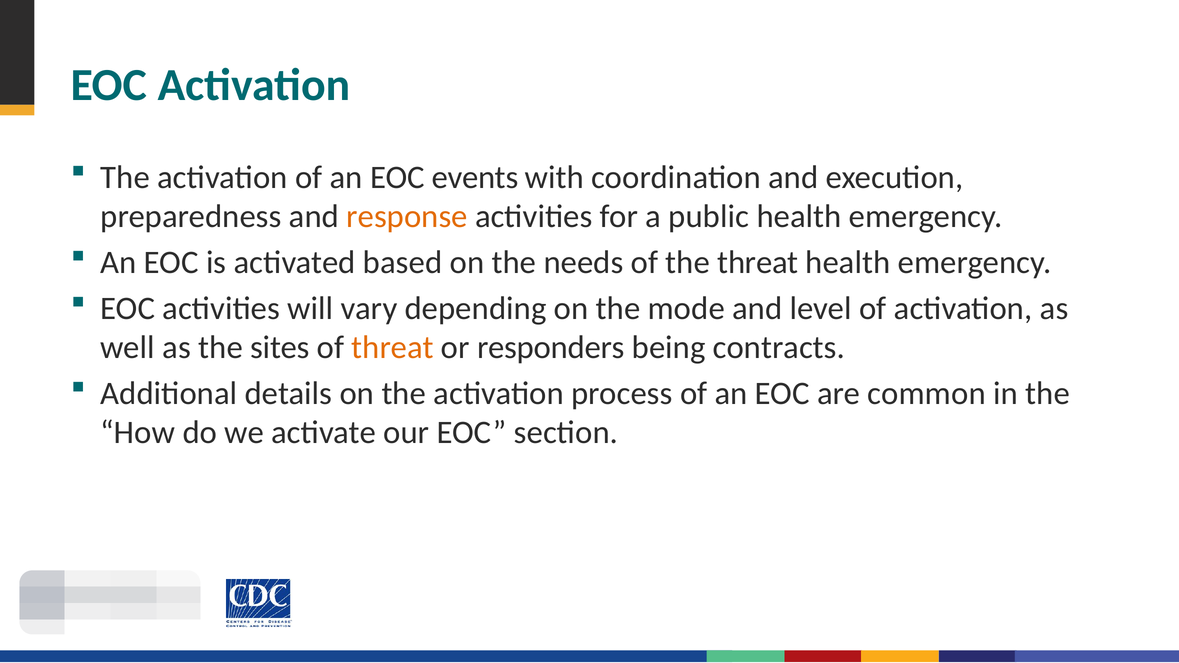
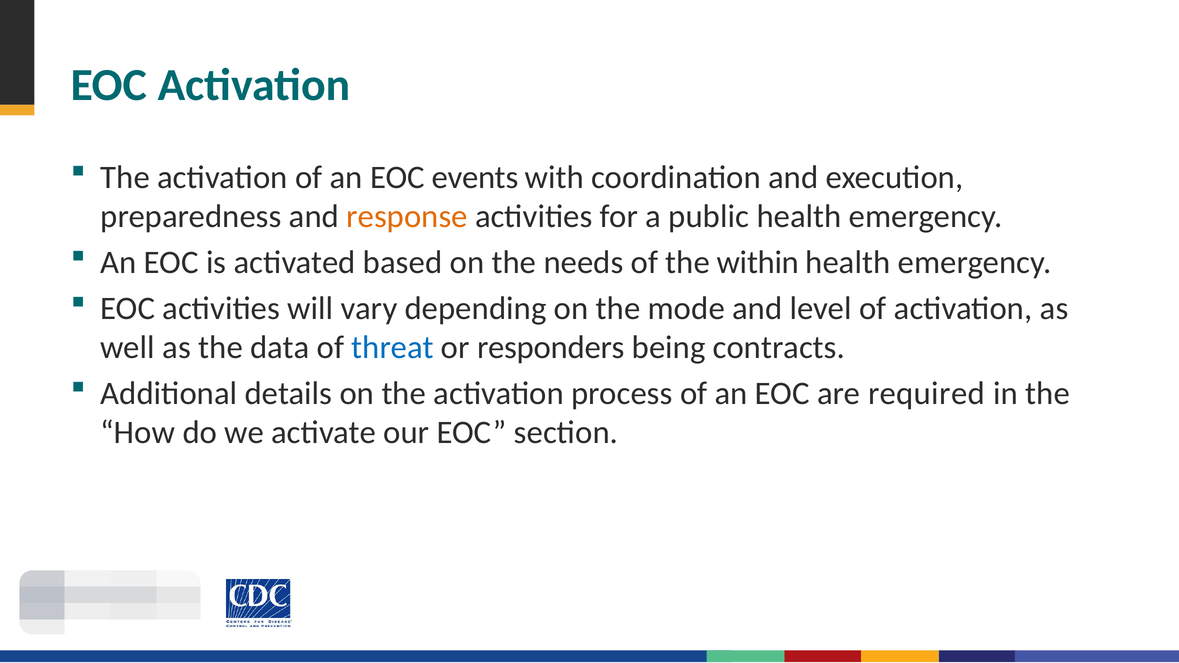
the threat: threat -> within (758, 262)
sites: sites -> data (280, 348)
threat colour: orange -> blue (393, 348)
common: common -> required (926, 393)
